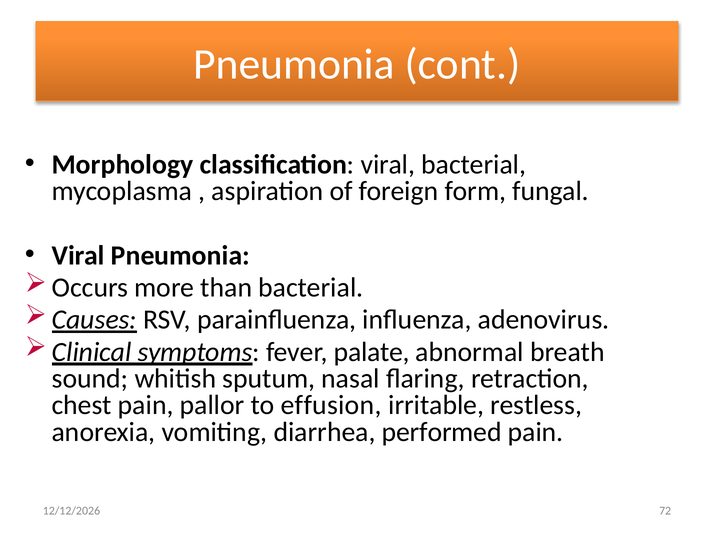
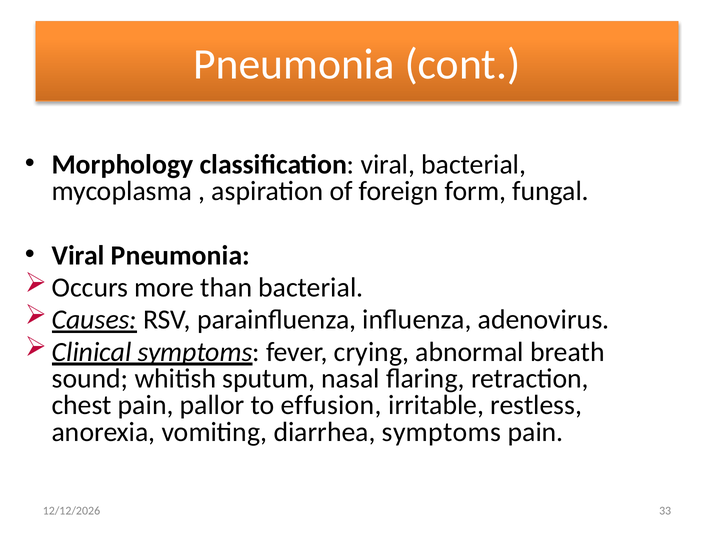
palate: palate -> crying (371, 352)
diarrhea performed: performed -> symptoms (441, 432)
72: 72 -> 33 (665, 511)
